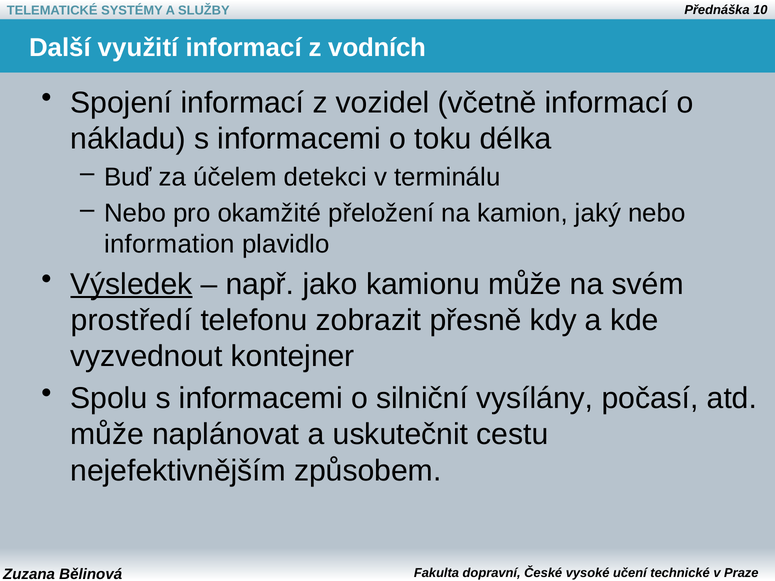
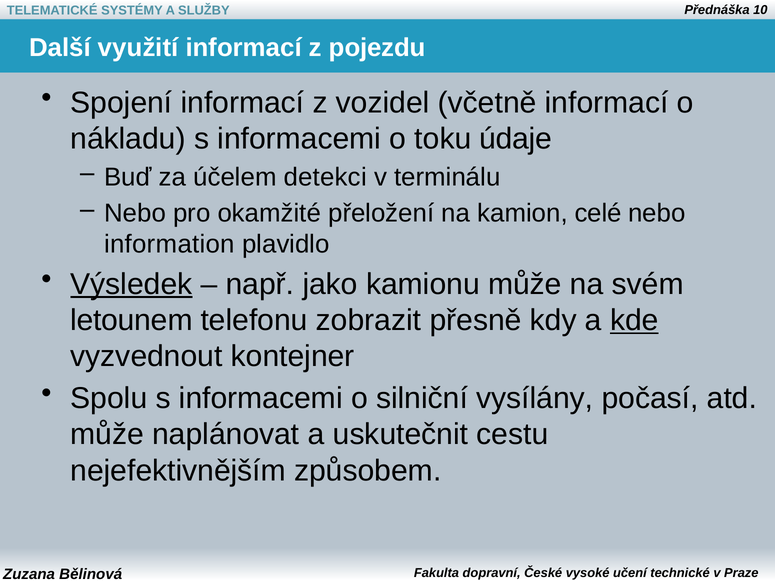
vodních: vodních -> pojezdu (377, 48)
délka: délka -> údaje (516, 139)
jaký: jaký -> celé (598, 213)
prostředí: prostředí -> letounem (131, 320)
kde underline: none -> present (634, 320)
